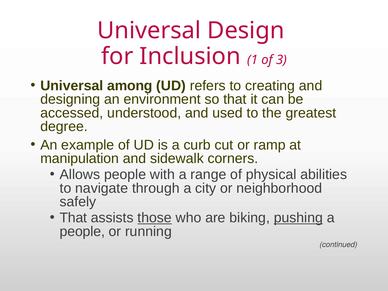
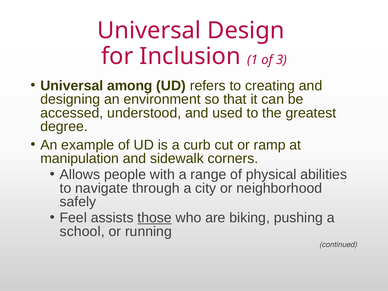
That: That -> Feel (73, 218)
pushing underline: present -> none (298, 218)
people: people -> school (82, 231)
